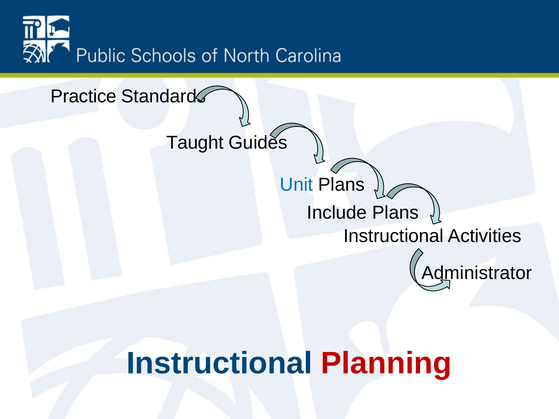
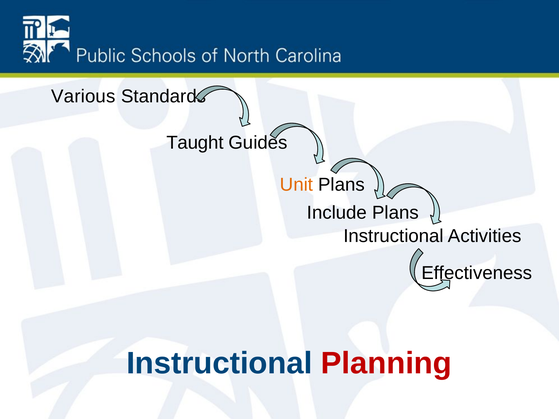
Practice: Practice -> Various (83, 96)
Unit colour: blue -> orange (297, 185)
Administrator: Administrator -> Effectiveness (477, 273)
